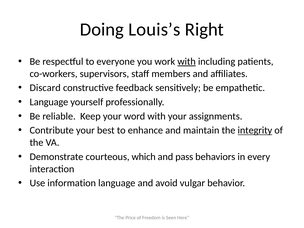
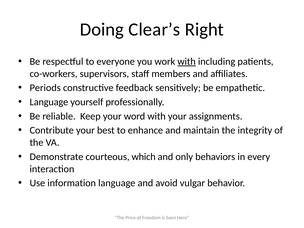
Louis’s: Louis’s -> Clear’s (154, 29)
Discard: Discard -> Periods (45, 88)
integrity underline: present -> none (255, 130)
pass: pass -> only (184, 157)
